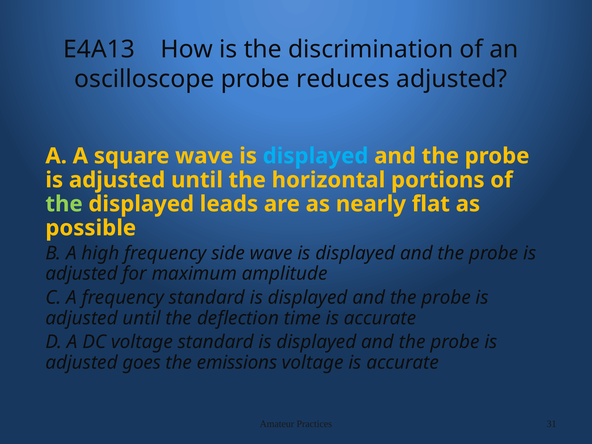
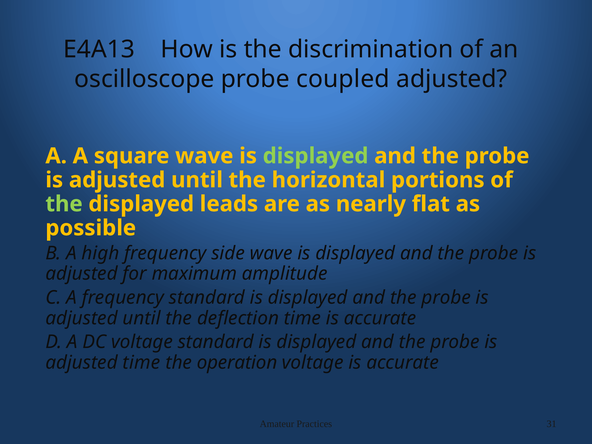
reduces: reduces -> coupled (343, 79)
displayed colour: light blue -> light green (316, 156)
adjusted goes: goes -> time (141, 363)
emissions: emissions -> operation (237, 363)
